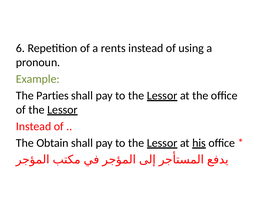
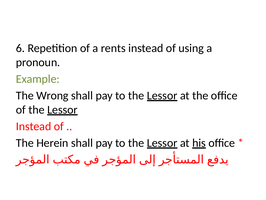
Parties: Parties -> Wrong (52, 95)
Obtain: Obtain -> Herein (52, 143)
